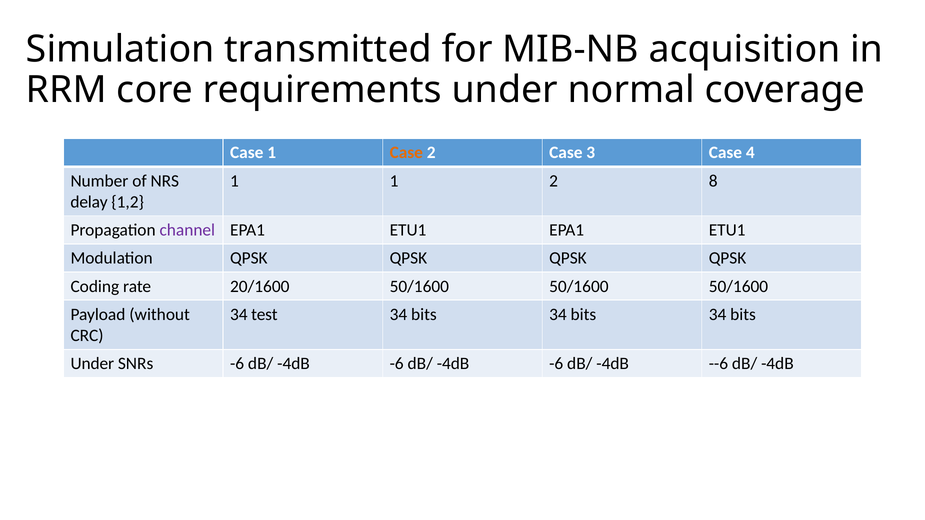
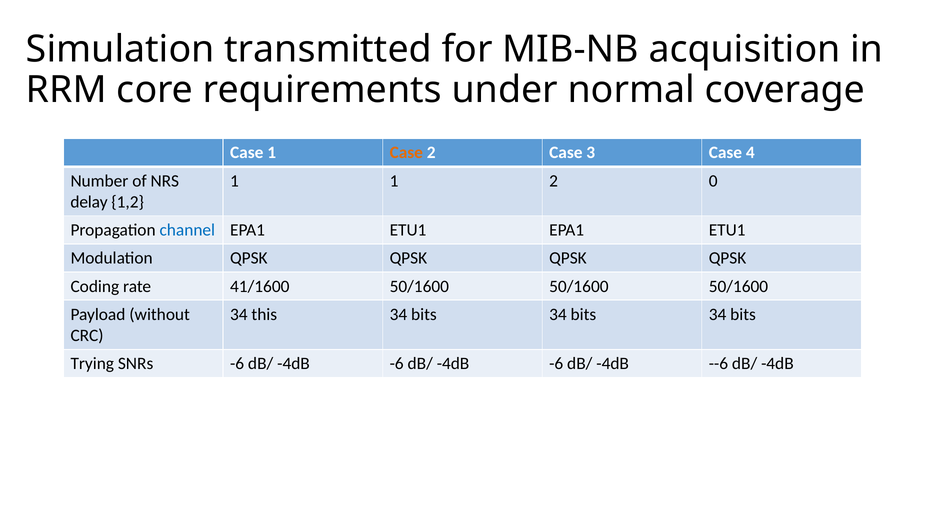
8: 8 -> 0 (713, 181)
channel colour: purple -> blue (187, 230)
20/1600: 20/1600 -> 41/1600 (260, 286)
test: test -> this (264, 315)
Under: Under -> Trying (92, 364)
